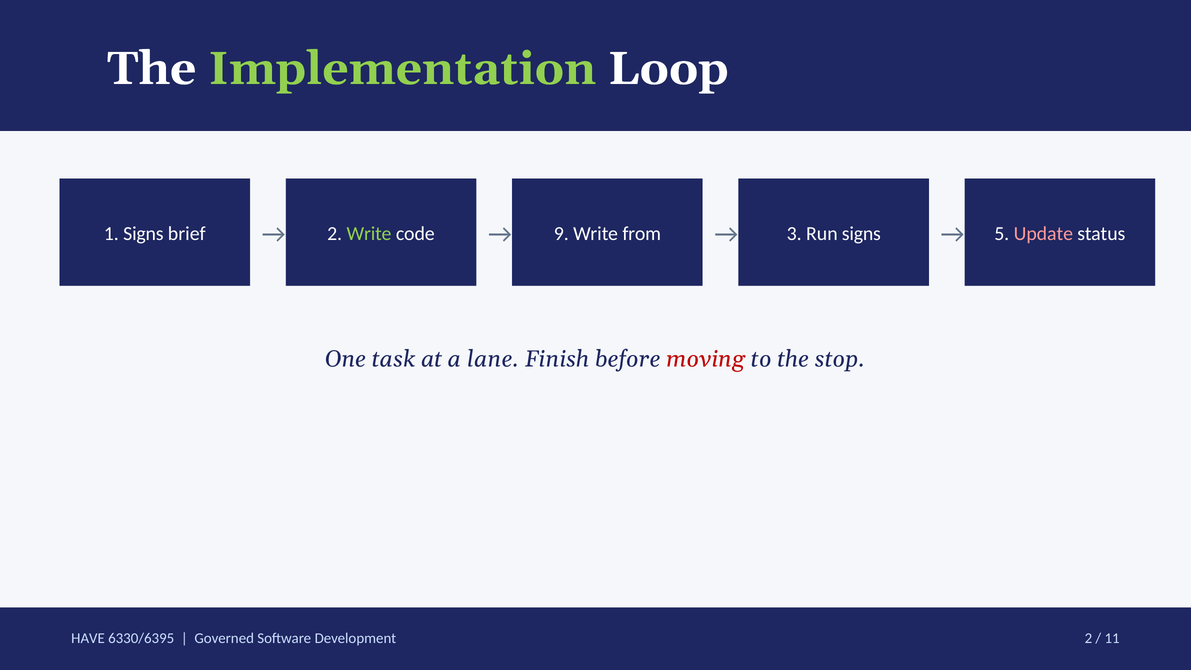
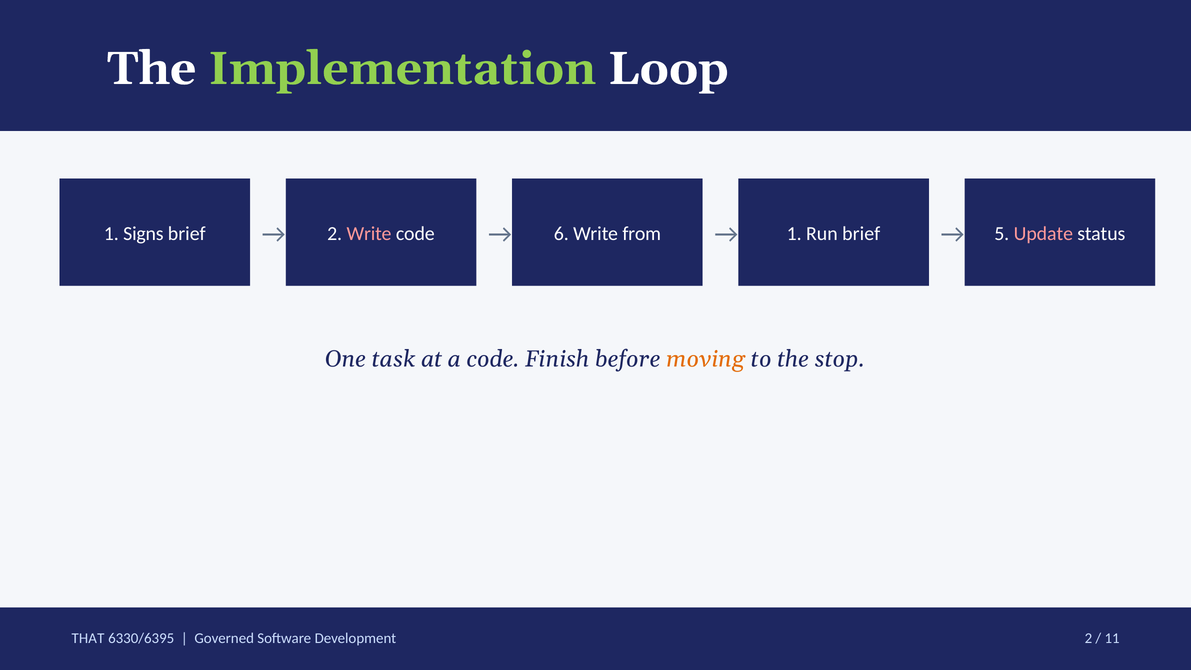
Write colour: light green -> pink (369, 234)
9: 9 -> 6 (561, 234)
3: 3 -> 1 (794, 234)
Run signs: signs -> brief (861, 234)
a lane: lane -> code (493, 359)
moving colour: red -> orange (706, 359)
HAVE: HAVE -> THAT (88, 638)
